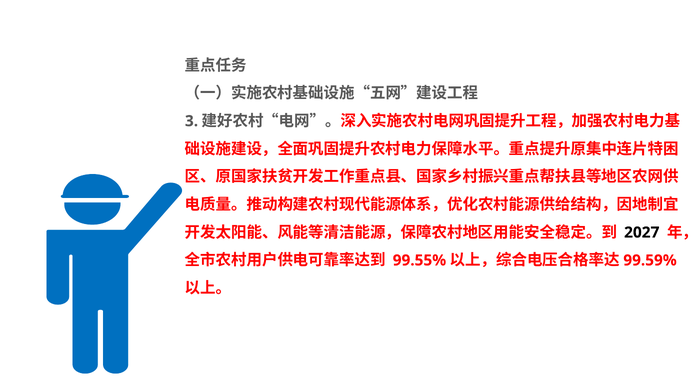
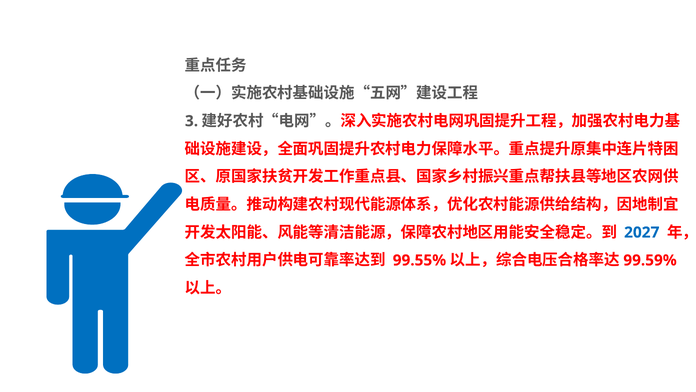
2027 colour: black -> blue (642, 232)
